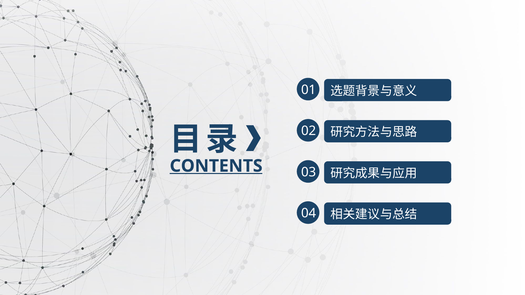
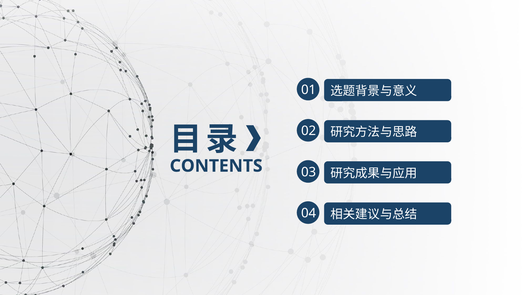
CONTENTS underline: present -> none (216, 166)
